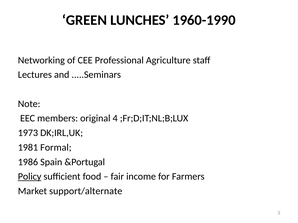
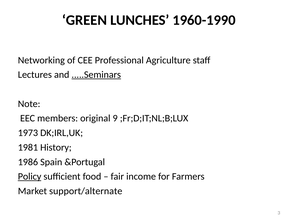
.....Seminars underline: none -> present (96, 75)
4: 4 -> 9 (115, 119)
Formal: Formal -> History (56, 148)
